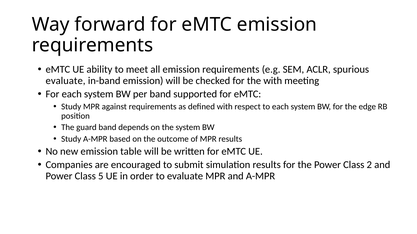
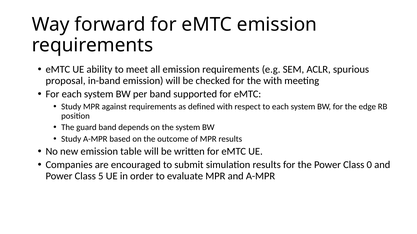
evaluate: evaluate -> proposal (66, 81)
2: 2 -> 0 (369, 165)
